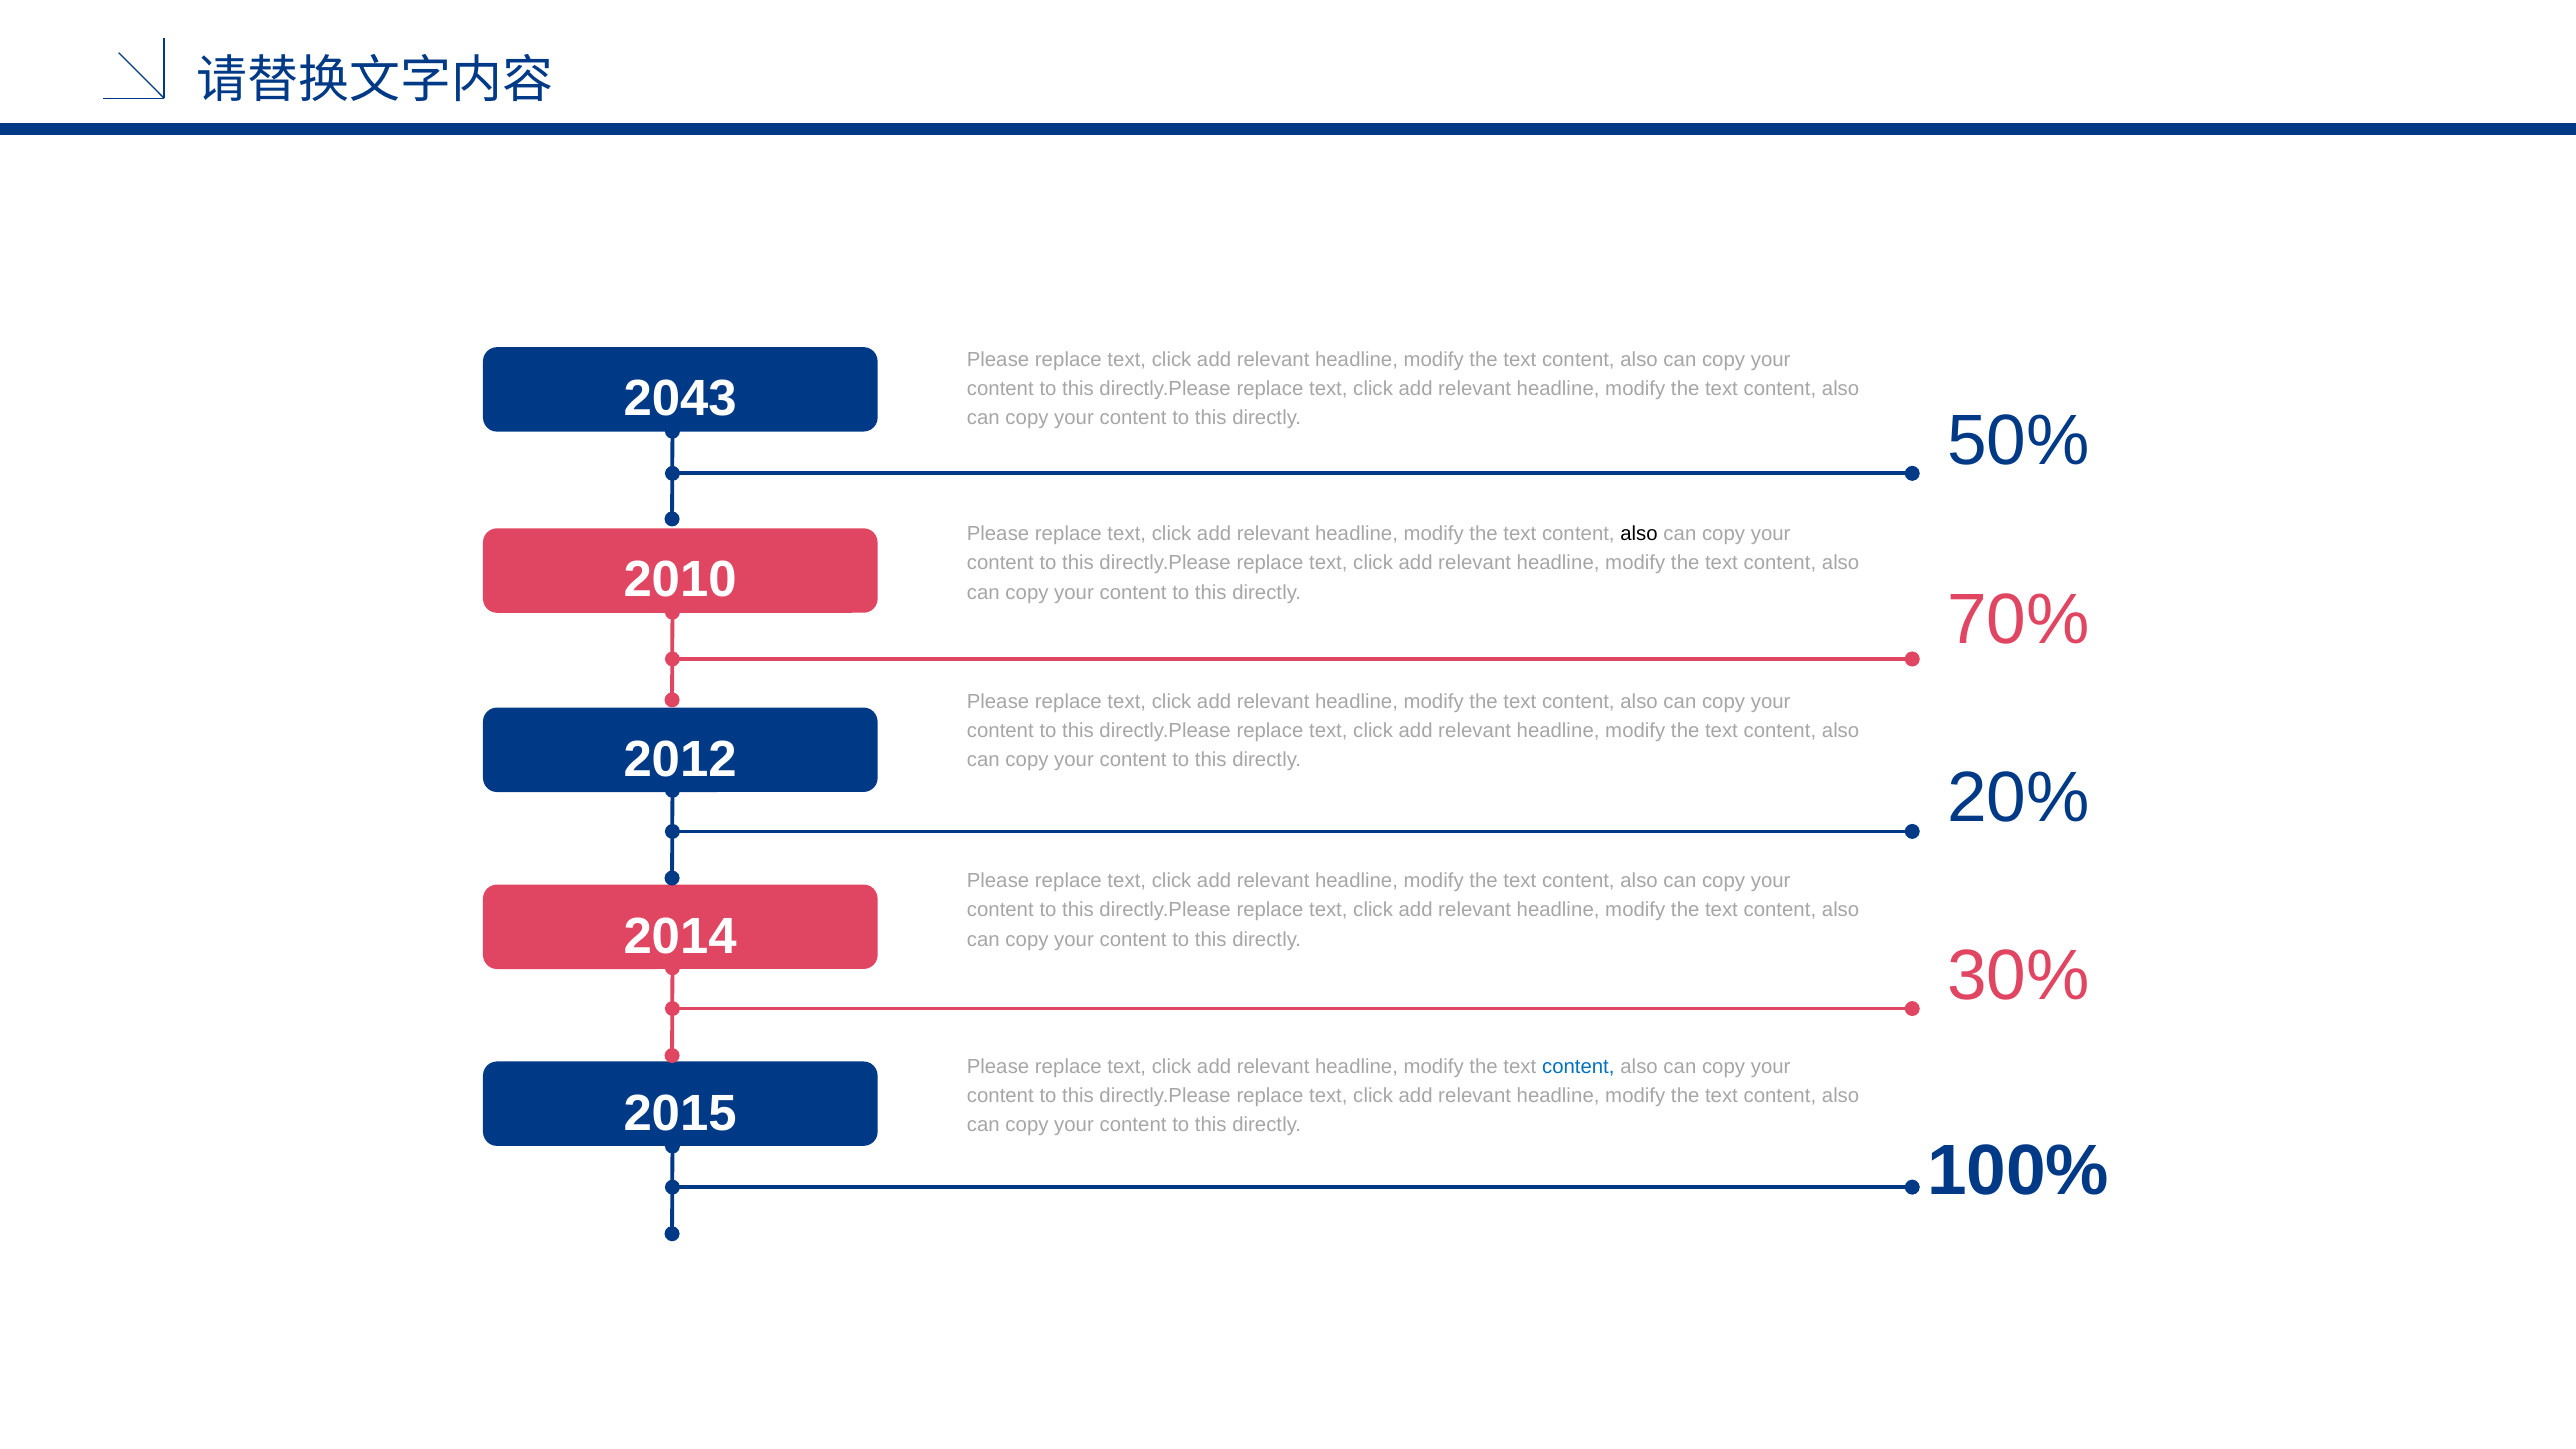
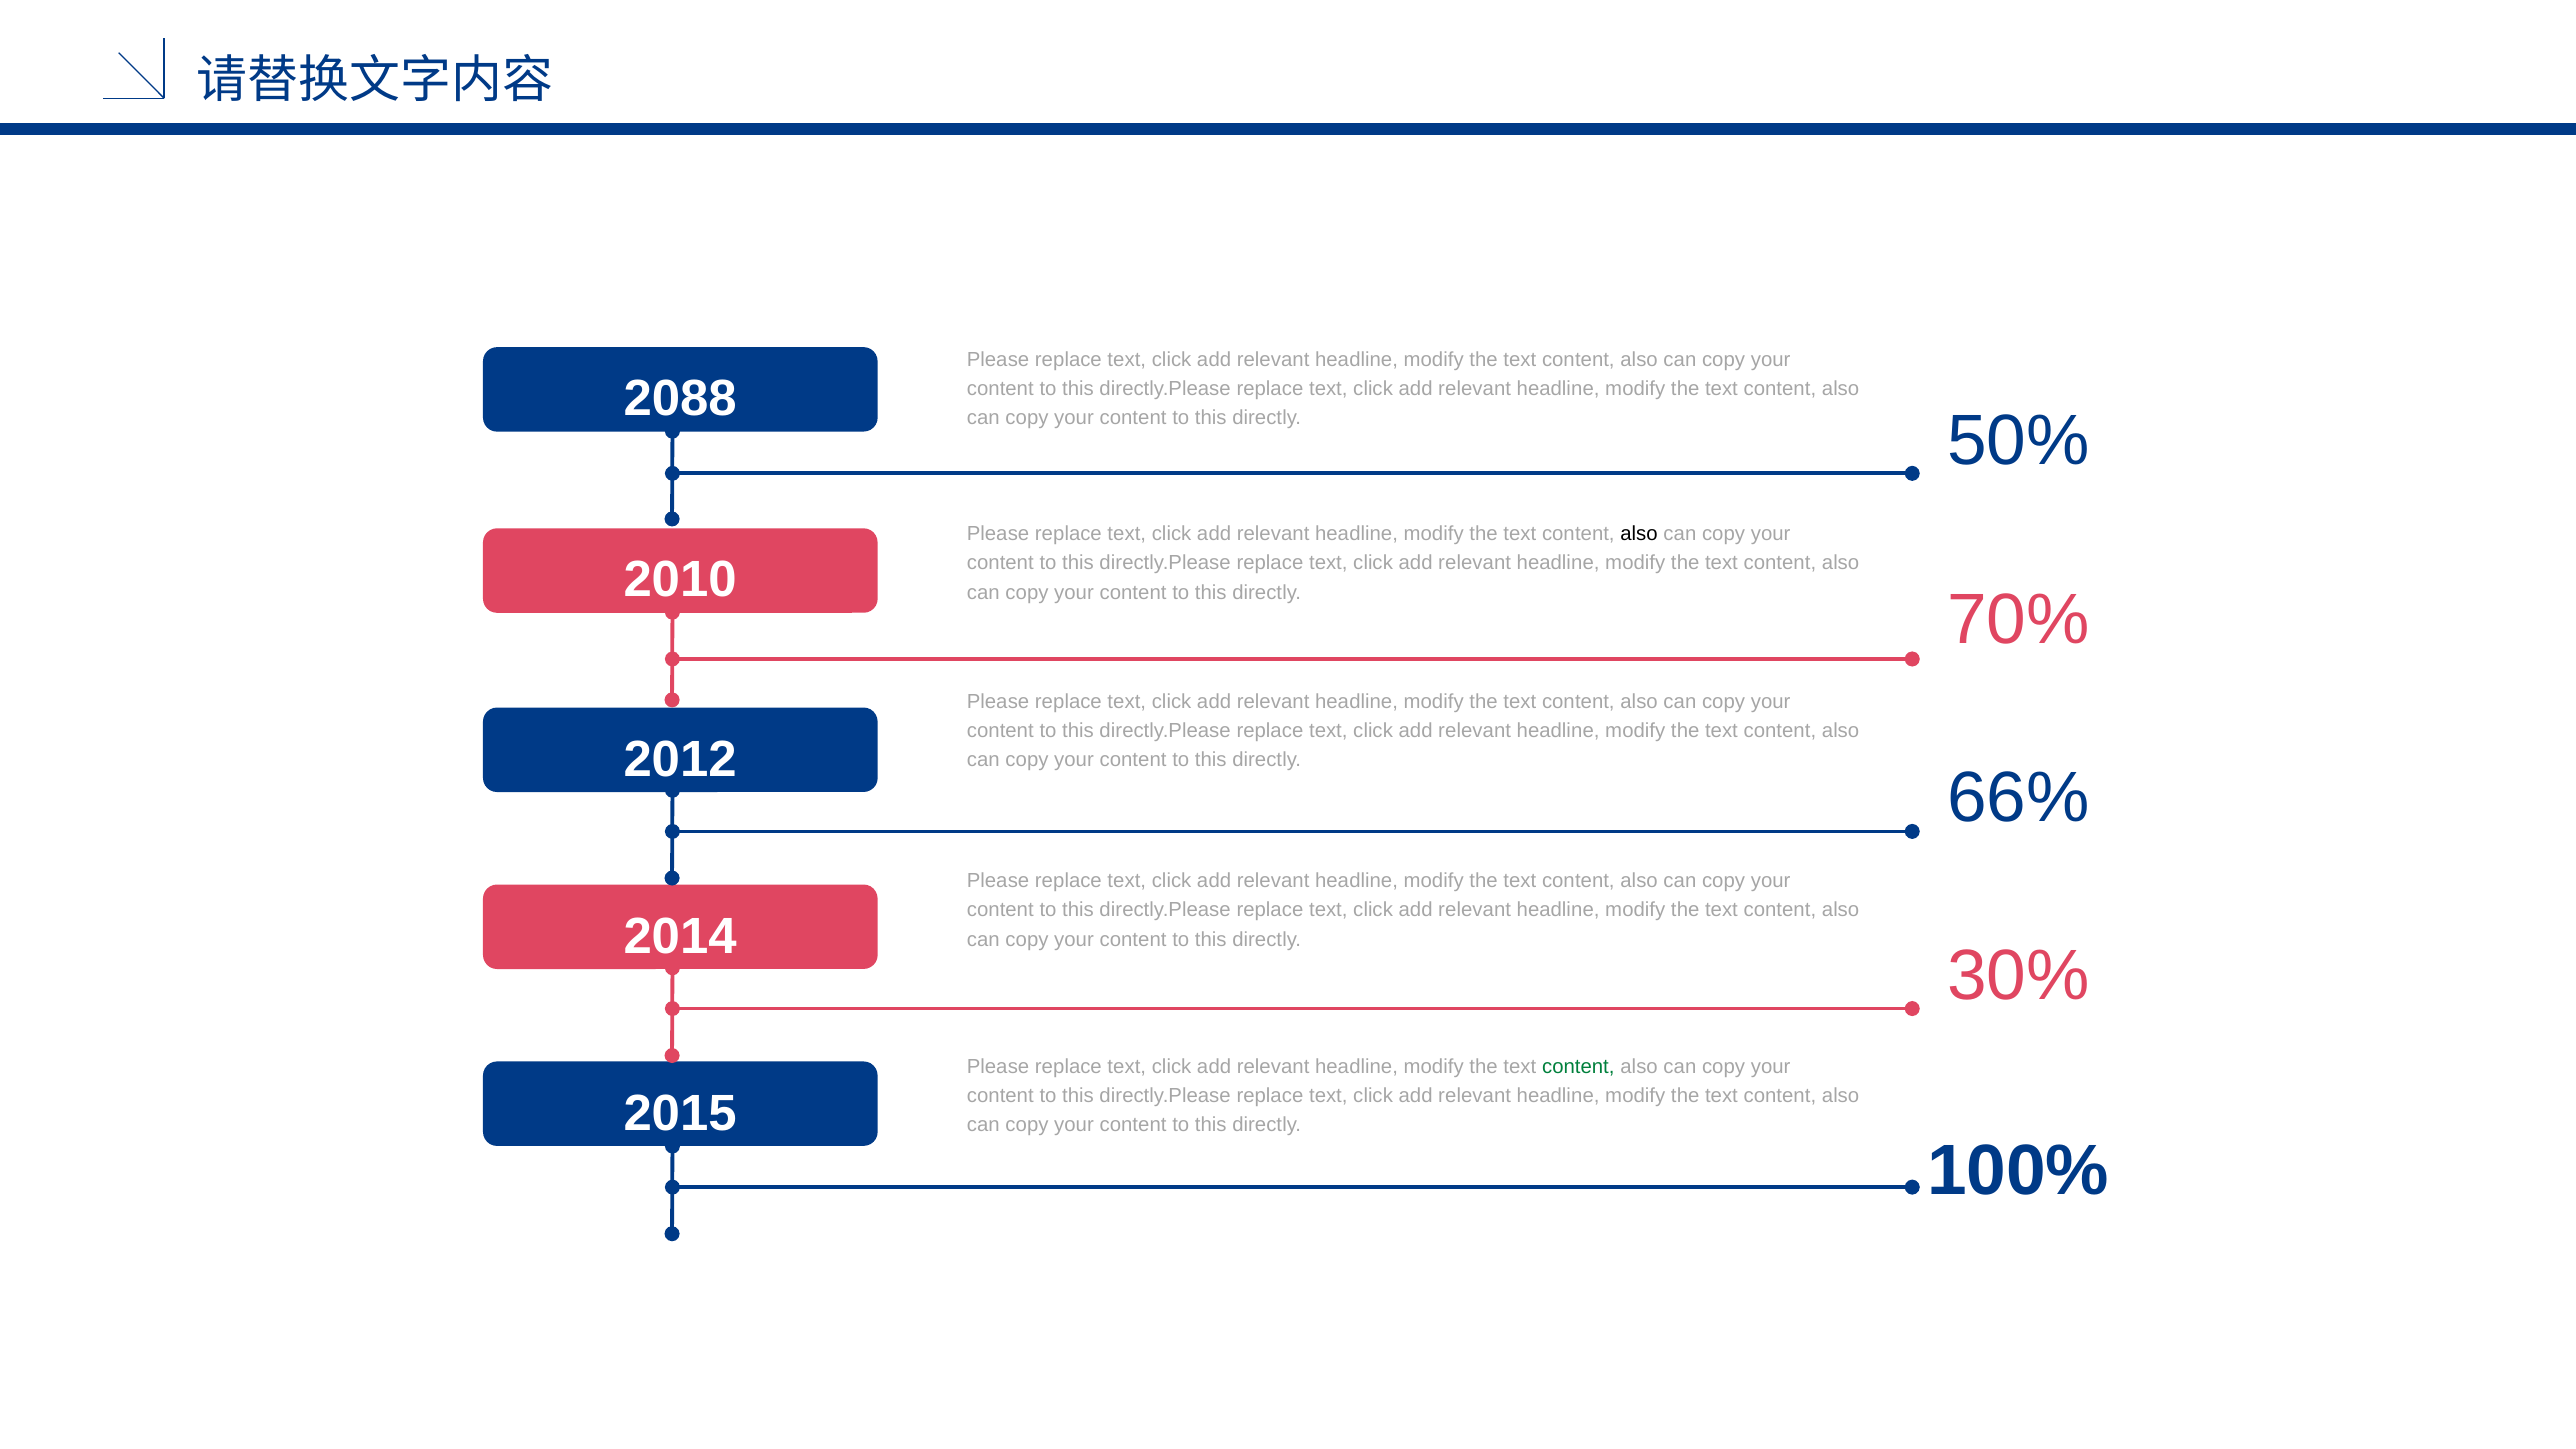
2043: 2043 -> 2088 (680, 399)
20%: 20% -> 66% (2018, 798)
content colour: blue -> green (1578, 1066)
